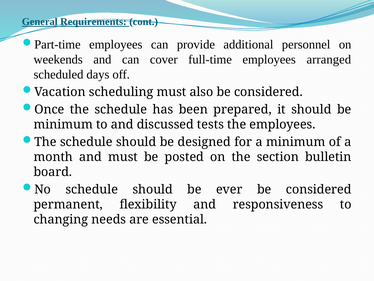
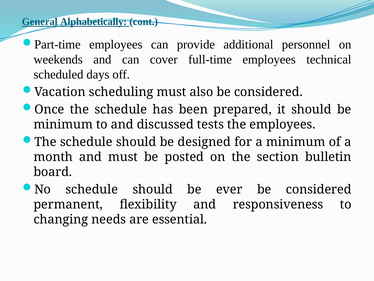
Requirements: Requirements -> Alphabetically (93, 22)
arranged: arranged -> technical (329, 59)
